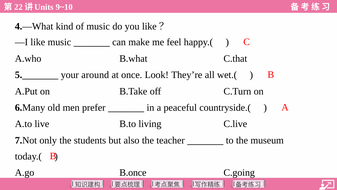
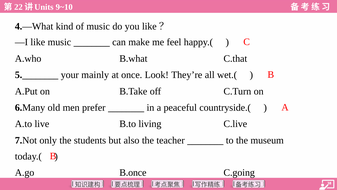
around: around -> mainly (95, 75)
